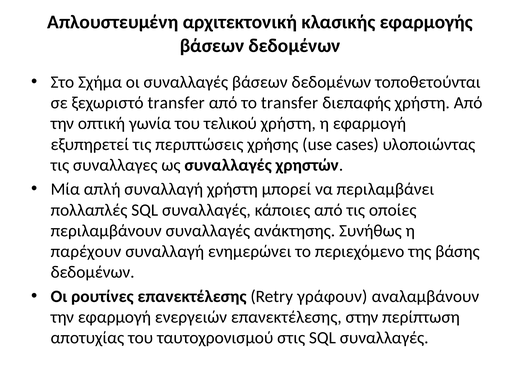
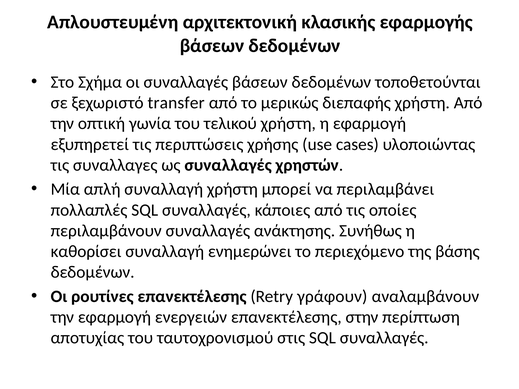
το transfer: transfer -> μερικώς (290, 103)
παρέχουν: παρέχουν -> καθορίσει (86, 252)
